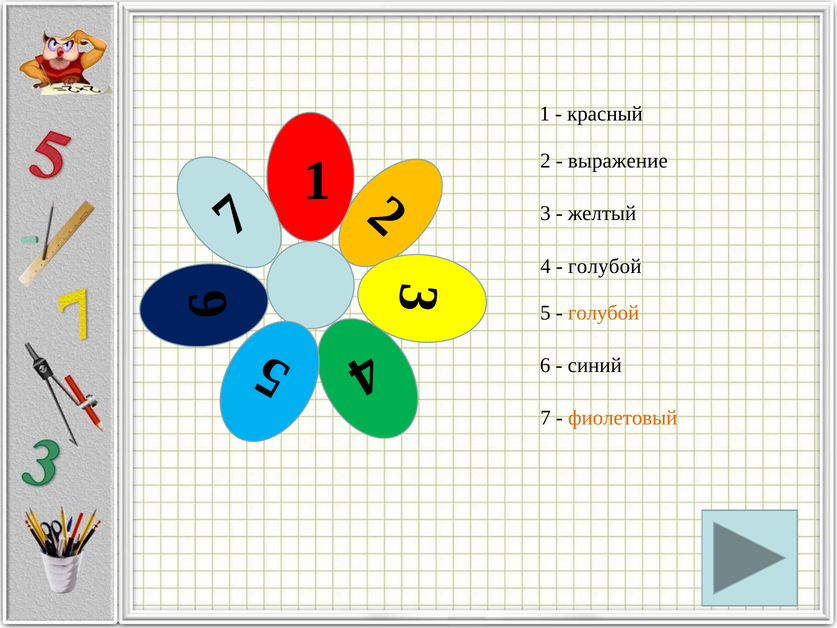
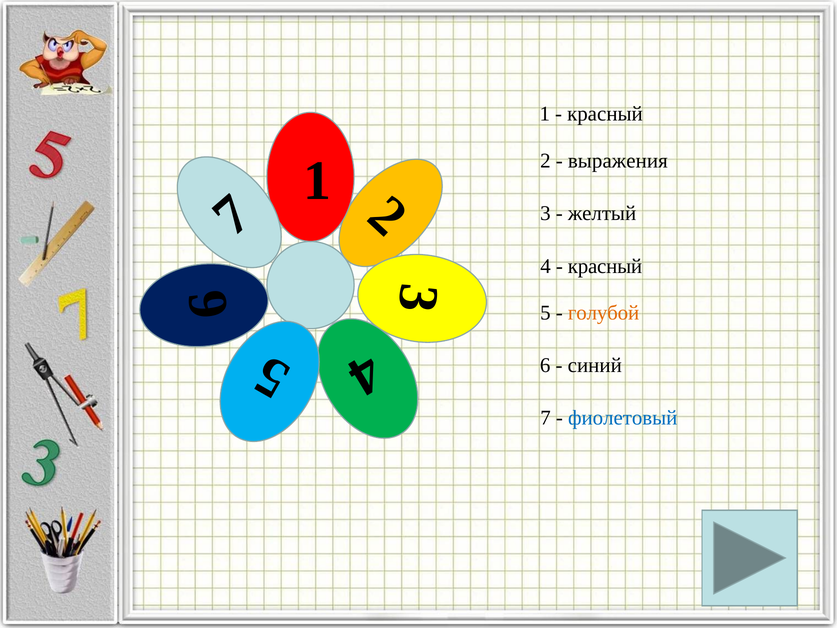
выражение: выражение -> выражения (618, 161)
голубой: голубой -> красный (605, 266)
фиолетовый colour: orange -> blue (623, 418)
